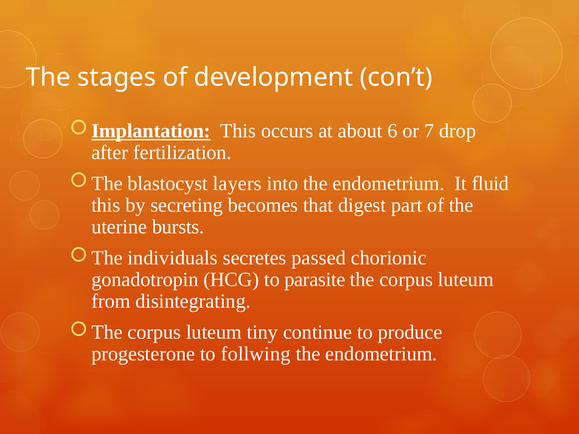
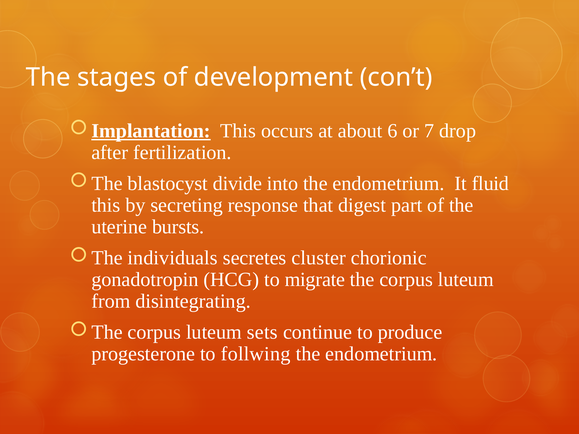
layers: layers -> divide (237, 184)
becomes: becomes -> response (263, 205)
passed: passed -> cluster (319, 258)
parasite: parasite -> migrate (315, 280)
tiny: tiny -> sets (262, 333)
